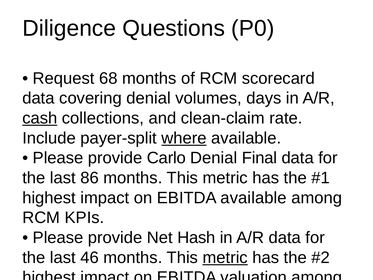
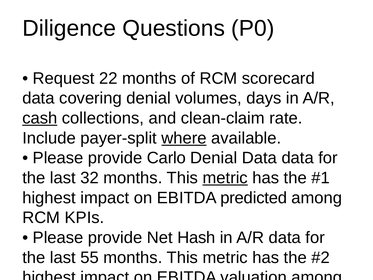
68: 68 -> 22 (108, 78)
Denial Final: Final -> Data (259, 158)
86: 86 -> 32 (90, 178)
metric underline: none -> present (225, 178)
EBITDA available: available -> predicted (254, 198)
46: 46 -> 55 (90, 257)
metric underline: present -> none (225, 257)
